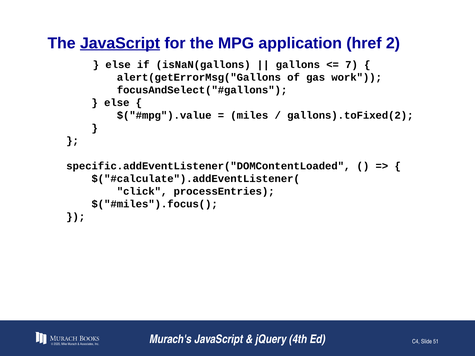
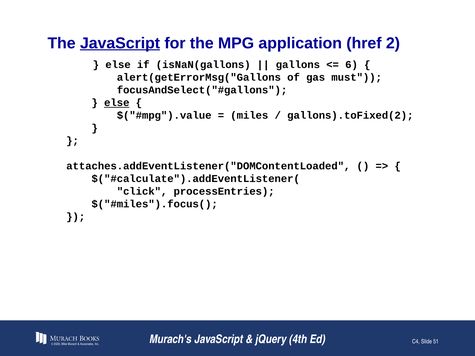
7: 7 -> 6 (352, 65)
work: work -> must (357, 78)
else underline: none -> present (117, 103)
specific.addEventListener("DOMContentLoaded: specific.addEventListener("DOMContentLoaded -> attaches.addEventListener("DOMContentLoaded (208, 166)
